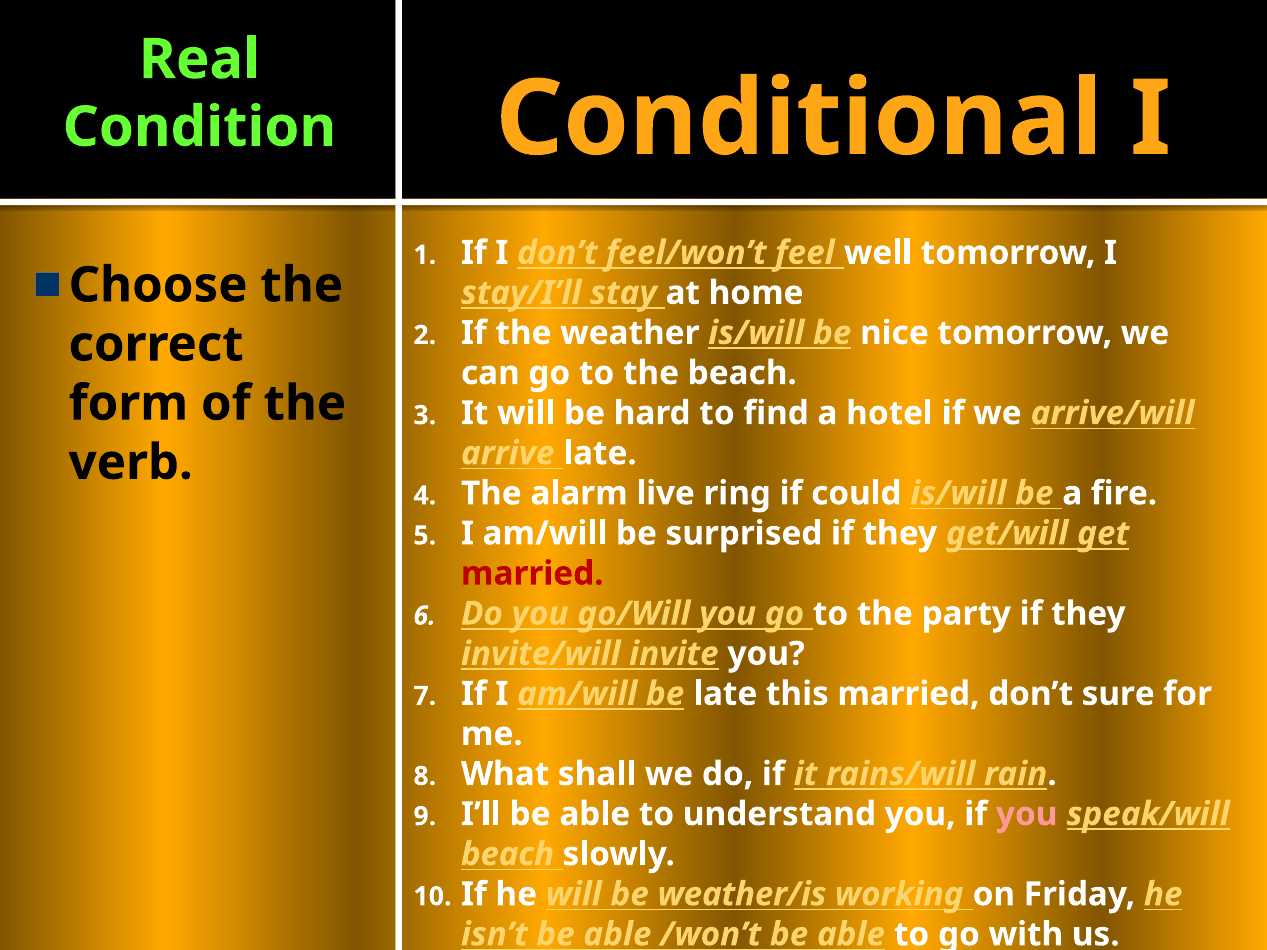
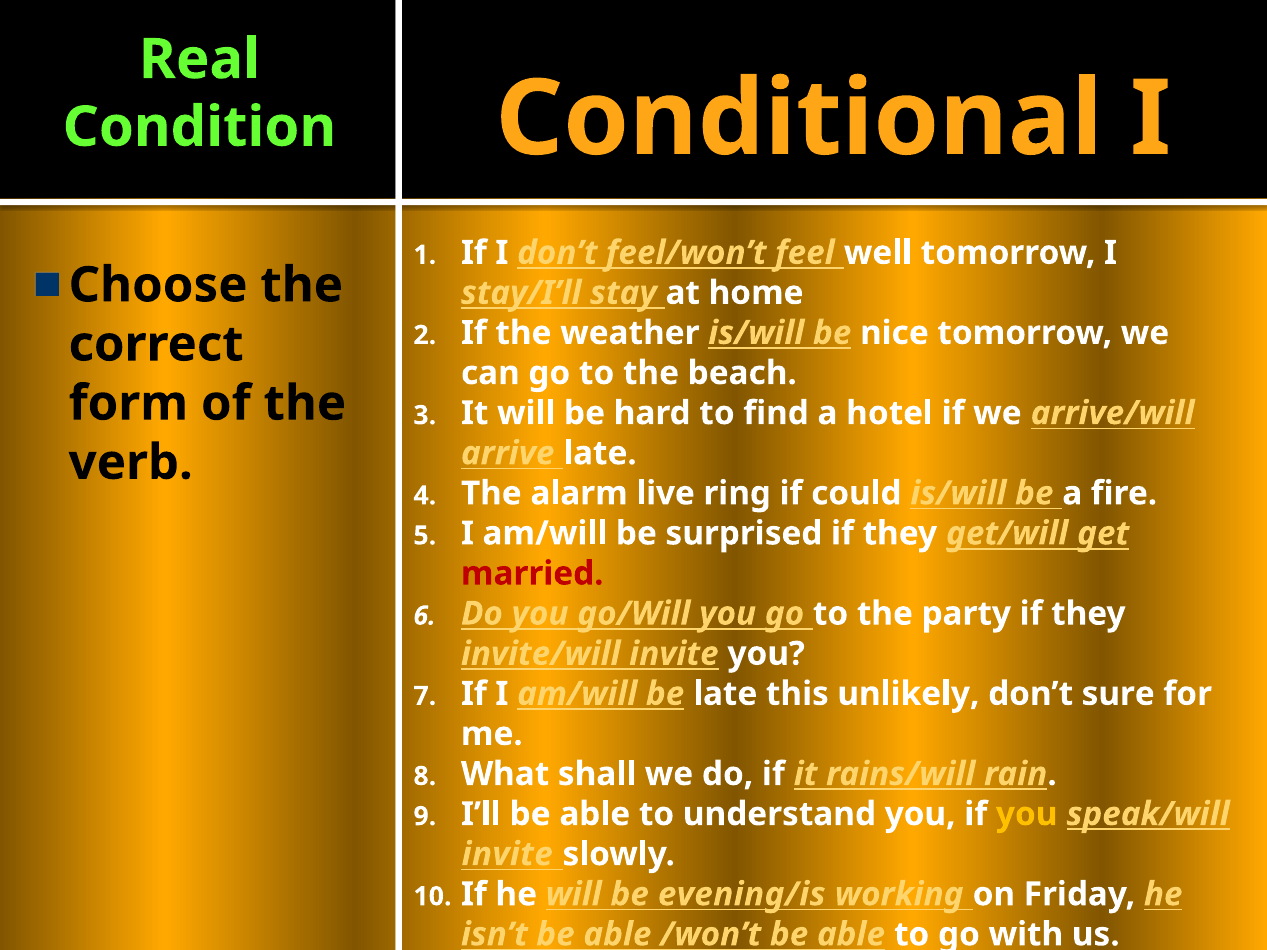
this married: married -> unlikely (908, 694)
you colour: pink -> yellow (1027, 814)
beach: beach -> invite (507, 854)
weather/is: weather/is -> evening/is (742, 895)
